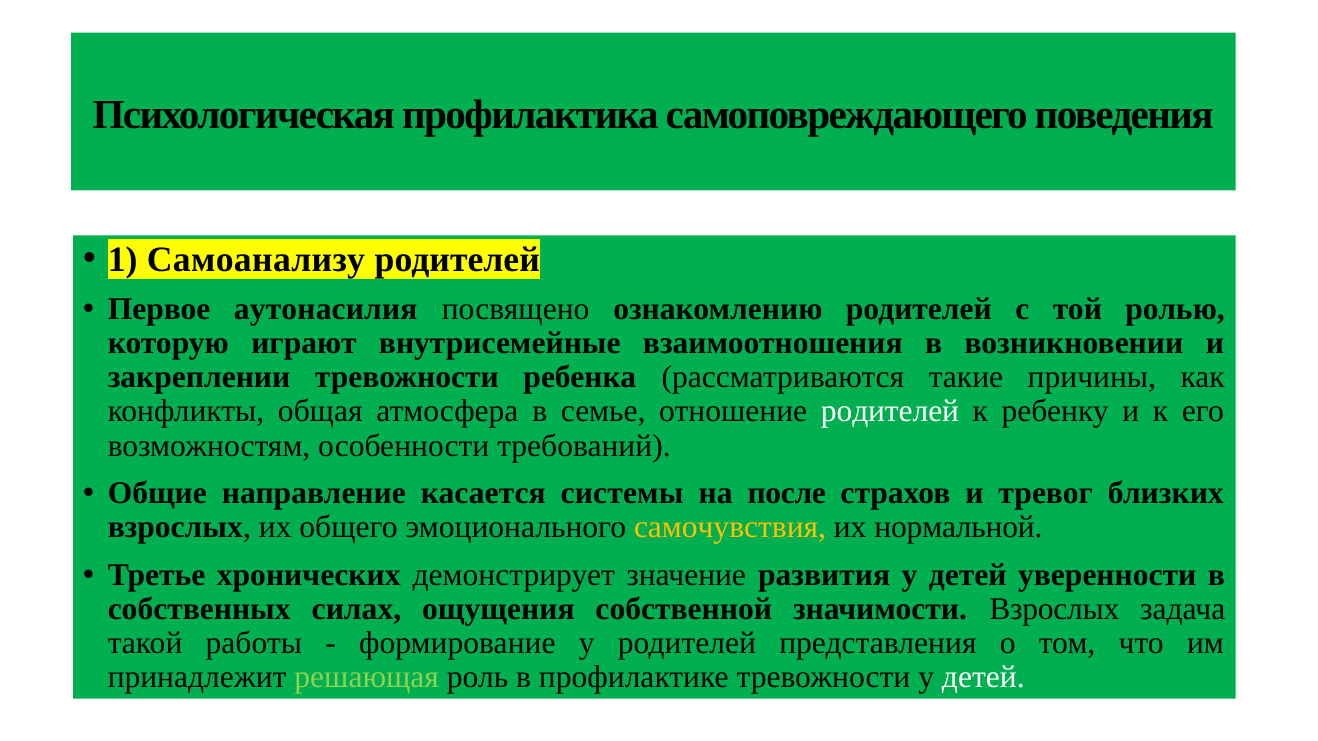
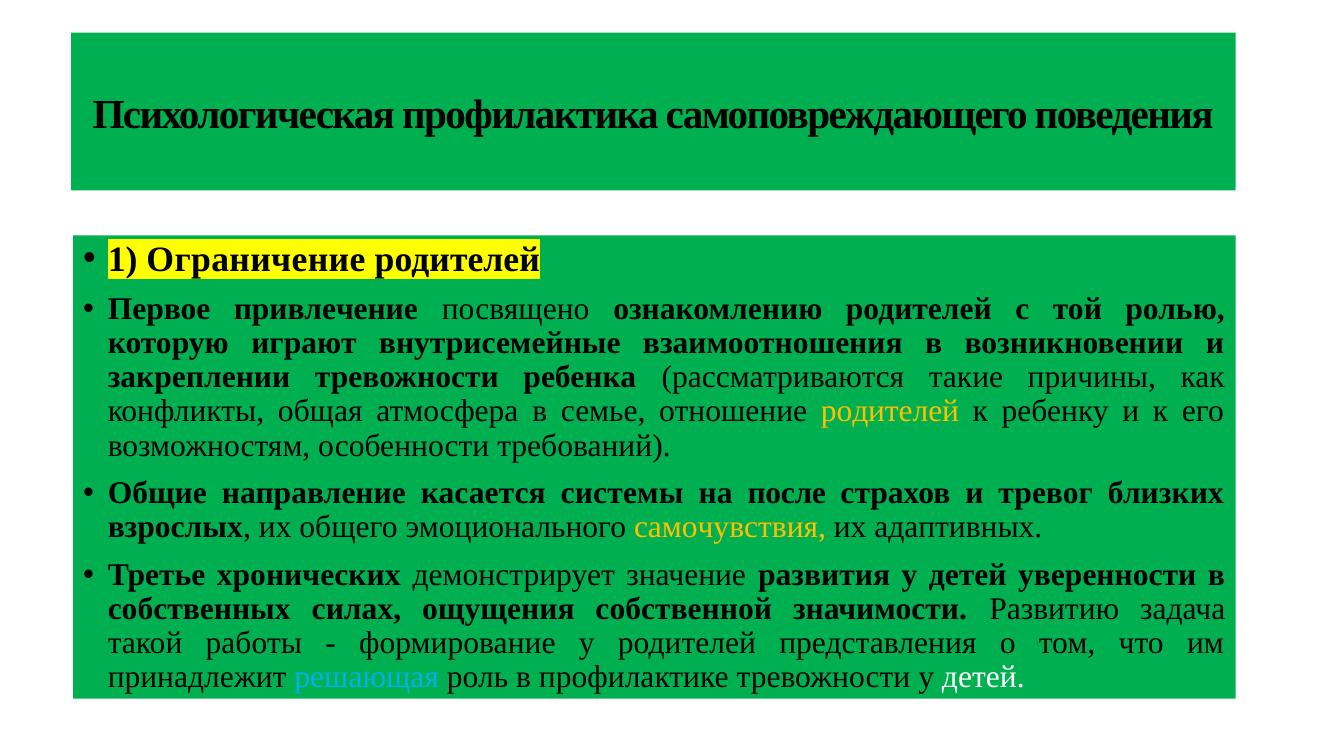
Самоанализу: Самоанализу -> Ограничение (256, 259)
аутонасилия: аутонасилия -> привлечение (326, 309)
родителей colour: white -> yellow (890, 412)
нормальной: нормальной -> адаптивных (958, 528)
значимости Взрослых: Взрослых -> Развитию (1054, 610)
решающая colour: light green -> light blue (367, 678)
